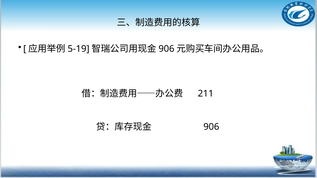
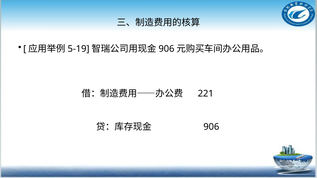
211: 211 -> 221 (206, 94)
